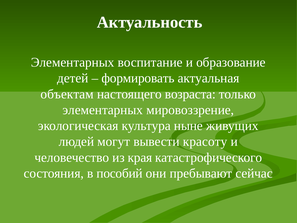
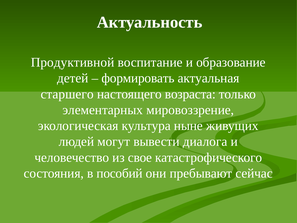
Элементарных: Элементарных -> Продуктивной (73, 62)
объектам: объектам -> старшего (67, 94)
красоту: красоту -> диалога (205, 141)
края: края -> свое (140, 157)
